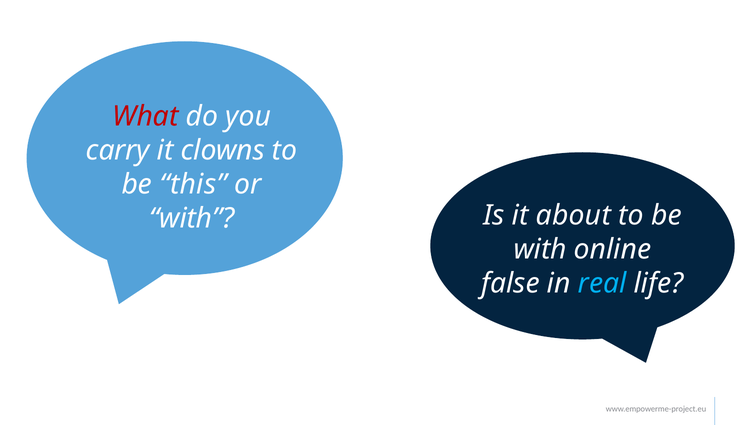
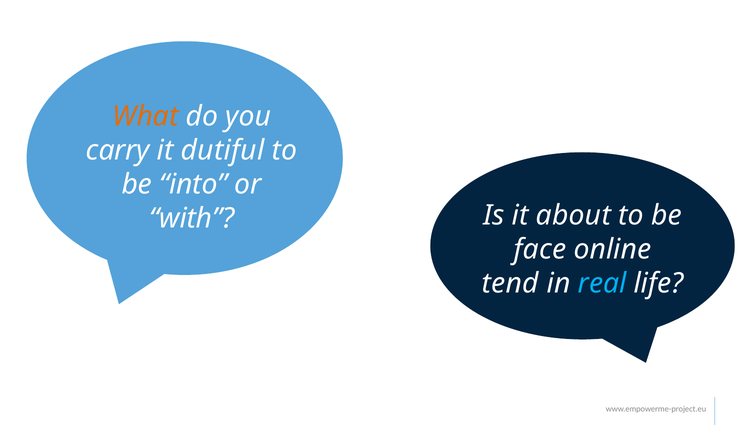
What colour: red -> orange (145, 116)
clowns: clowns -> dutiful (223, 150)
this: this -> into (193, 184)
with: with -> face (540, 250)
false: false -> tend (510, 284)
